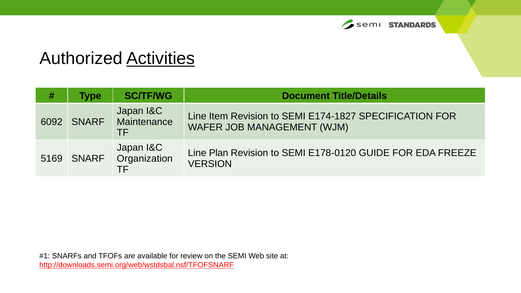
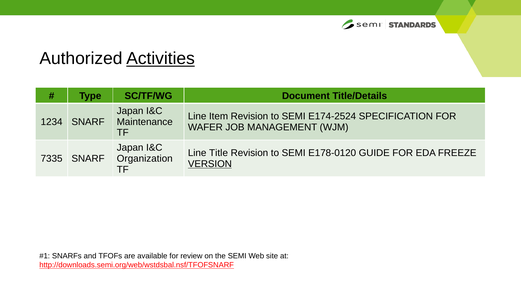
E174-1827: E174-1827 -> E174-2524 (332, 116)
6092: 6092 -> 1234 (52, 122)
Plan: Plan -> Title (219, 153)
5169: 5169 -> 7335 (52, 159)
VERSION underline: none -> present (210, 164)
